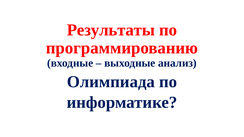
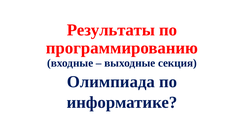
анализ: анализ -> секция (177, 63)
